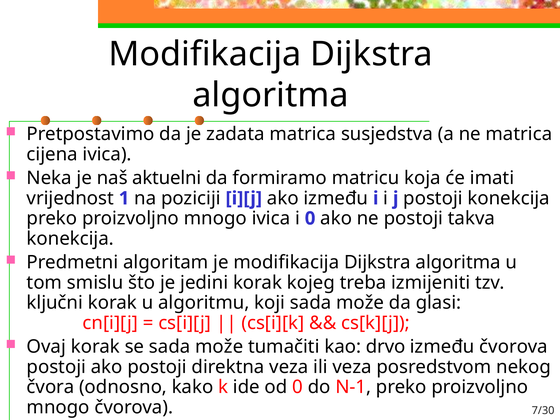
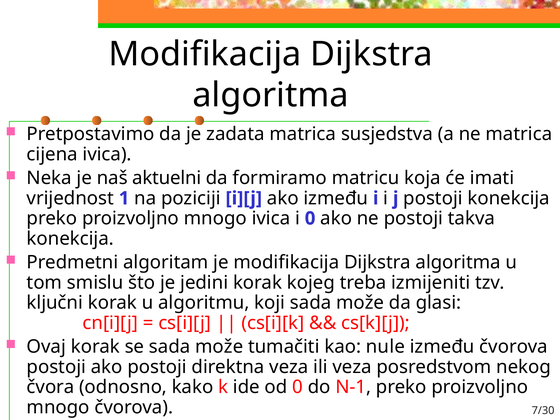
drvo: drvo -> nule (385, 347)
